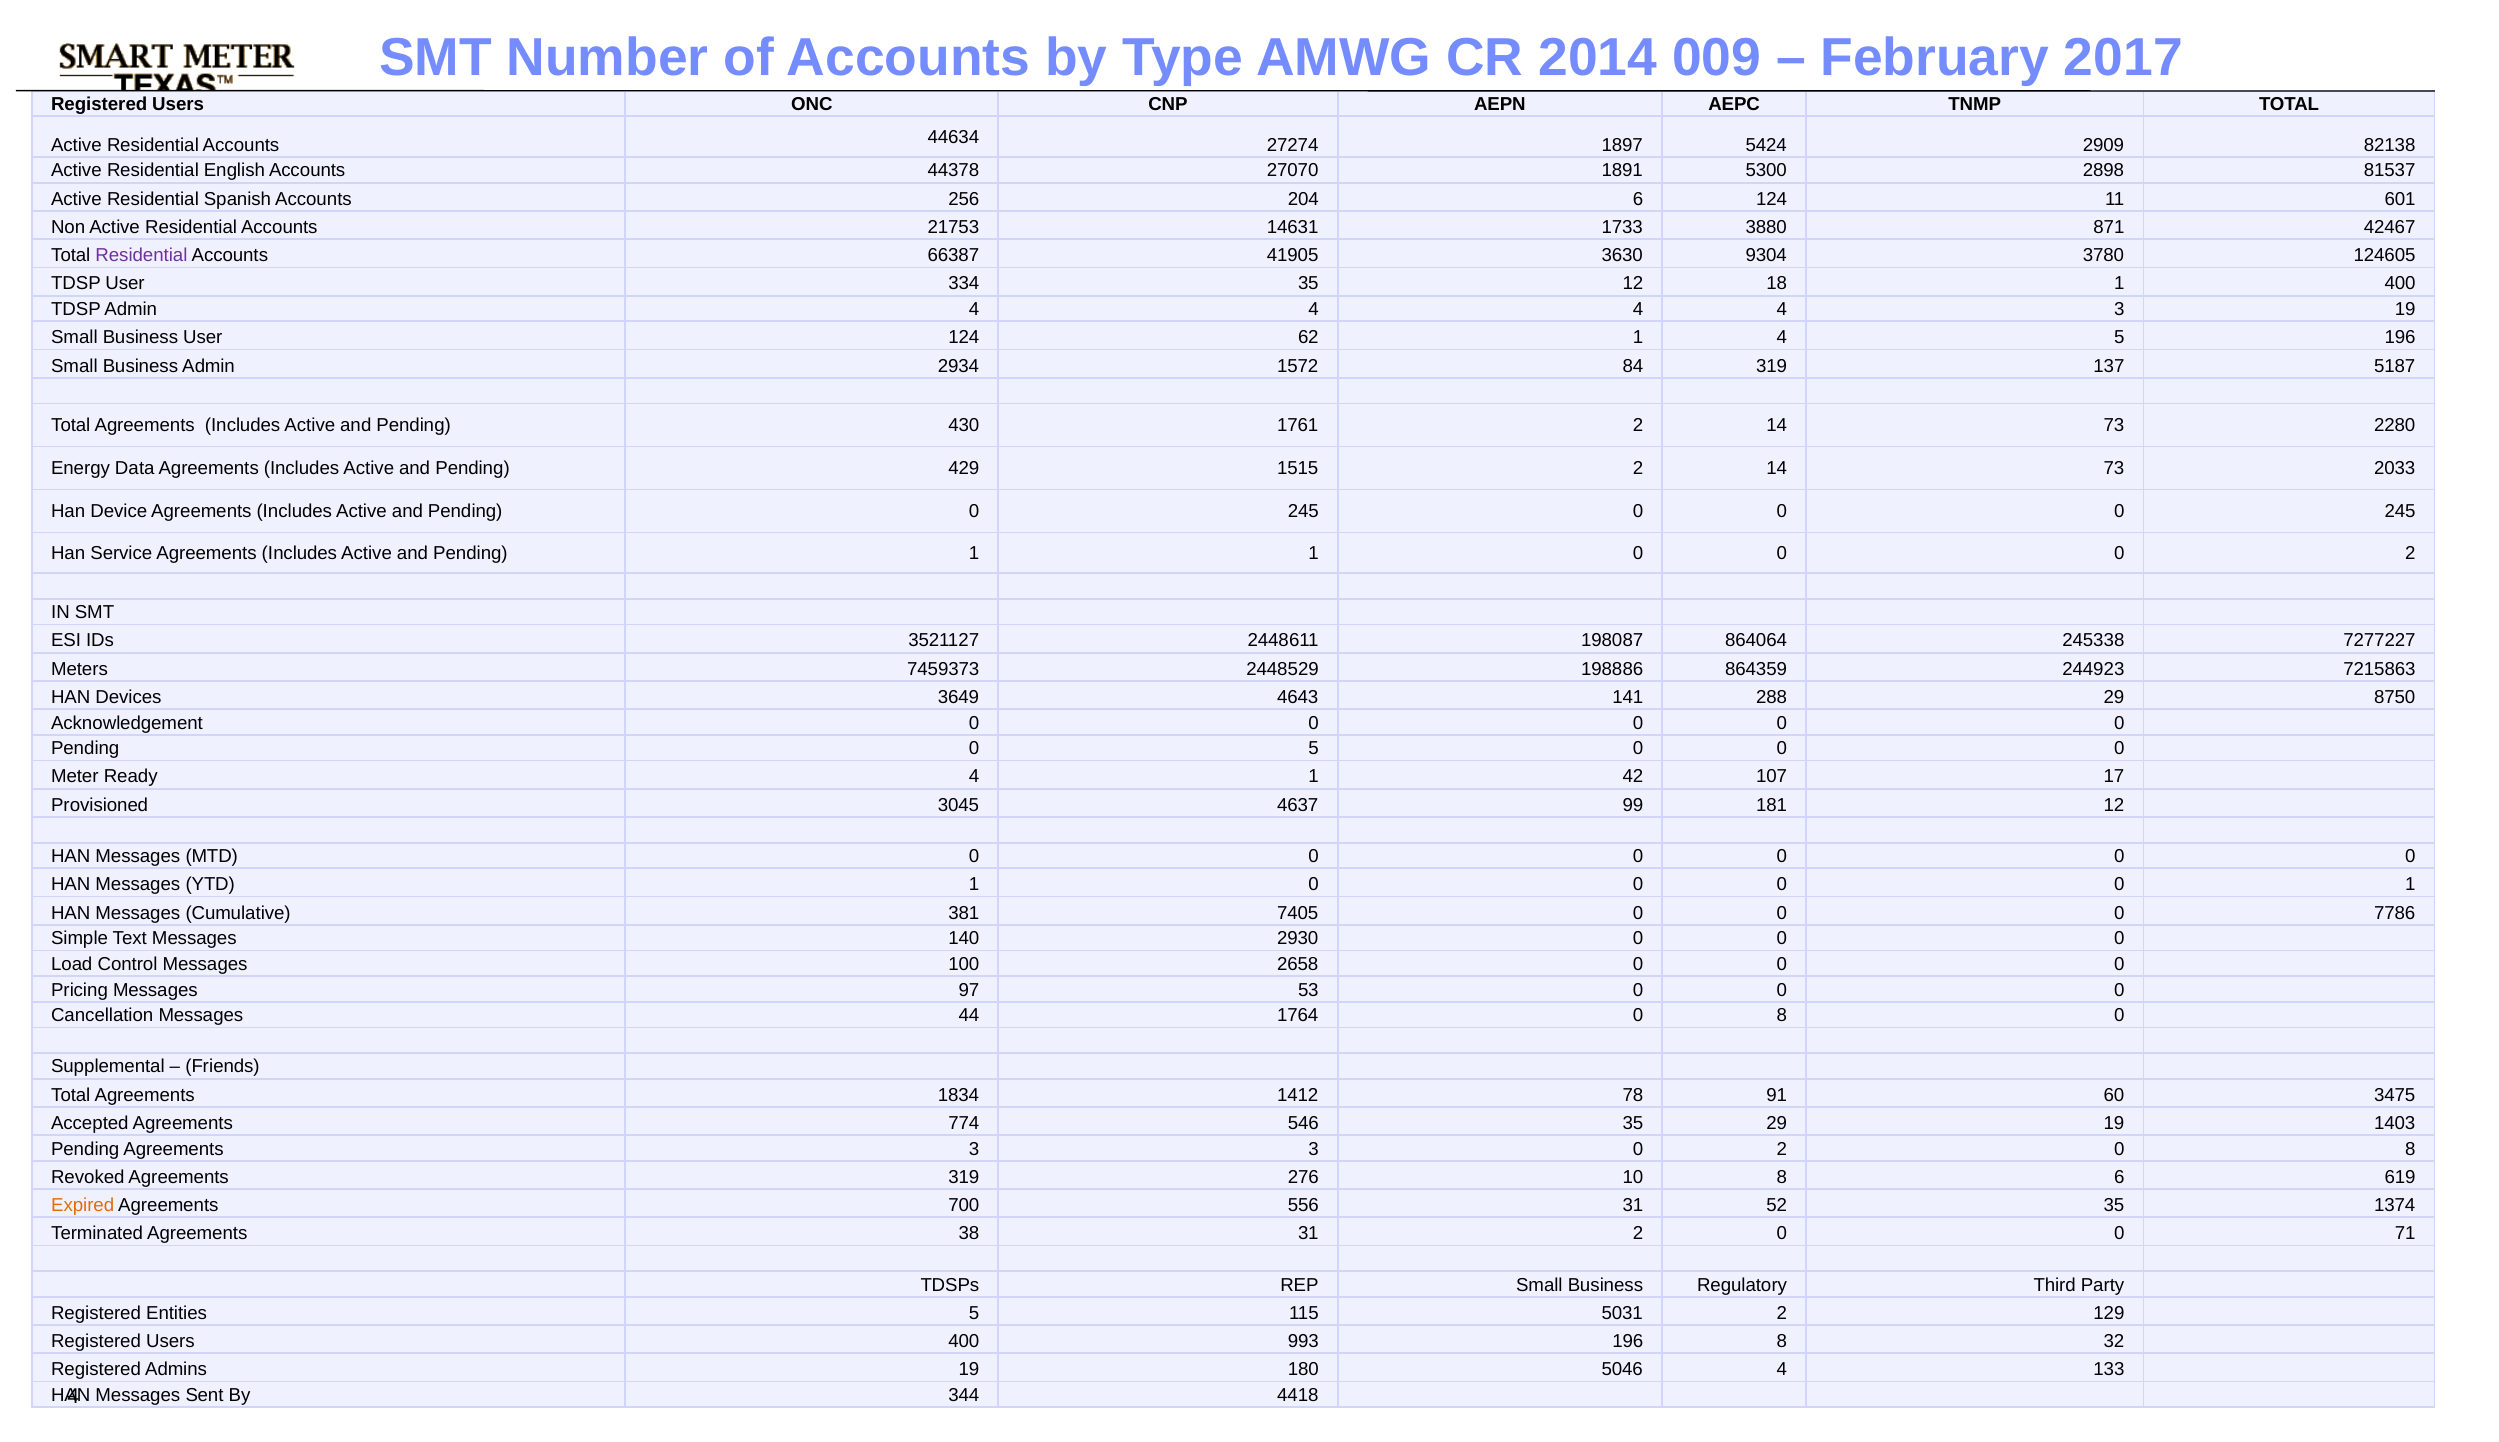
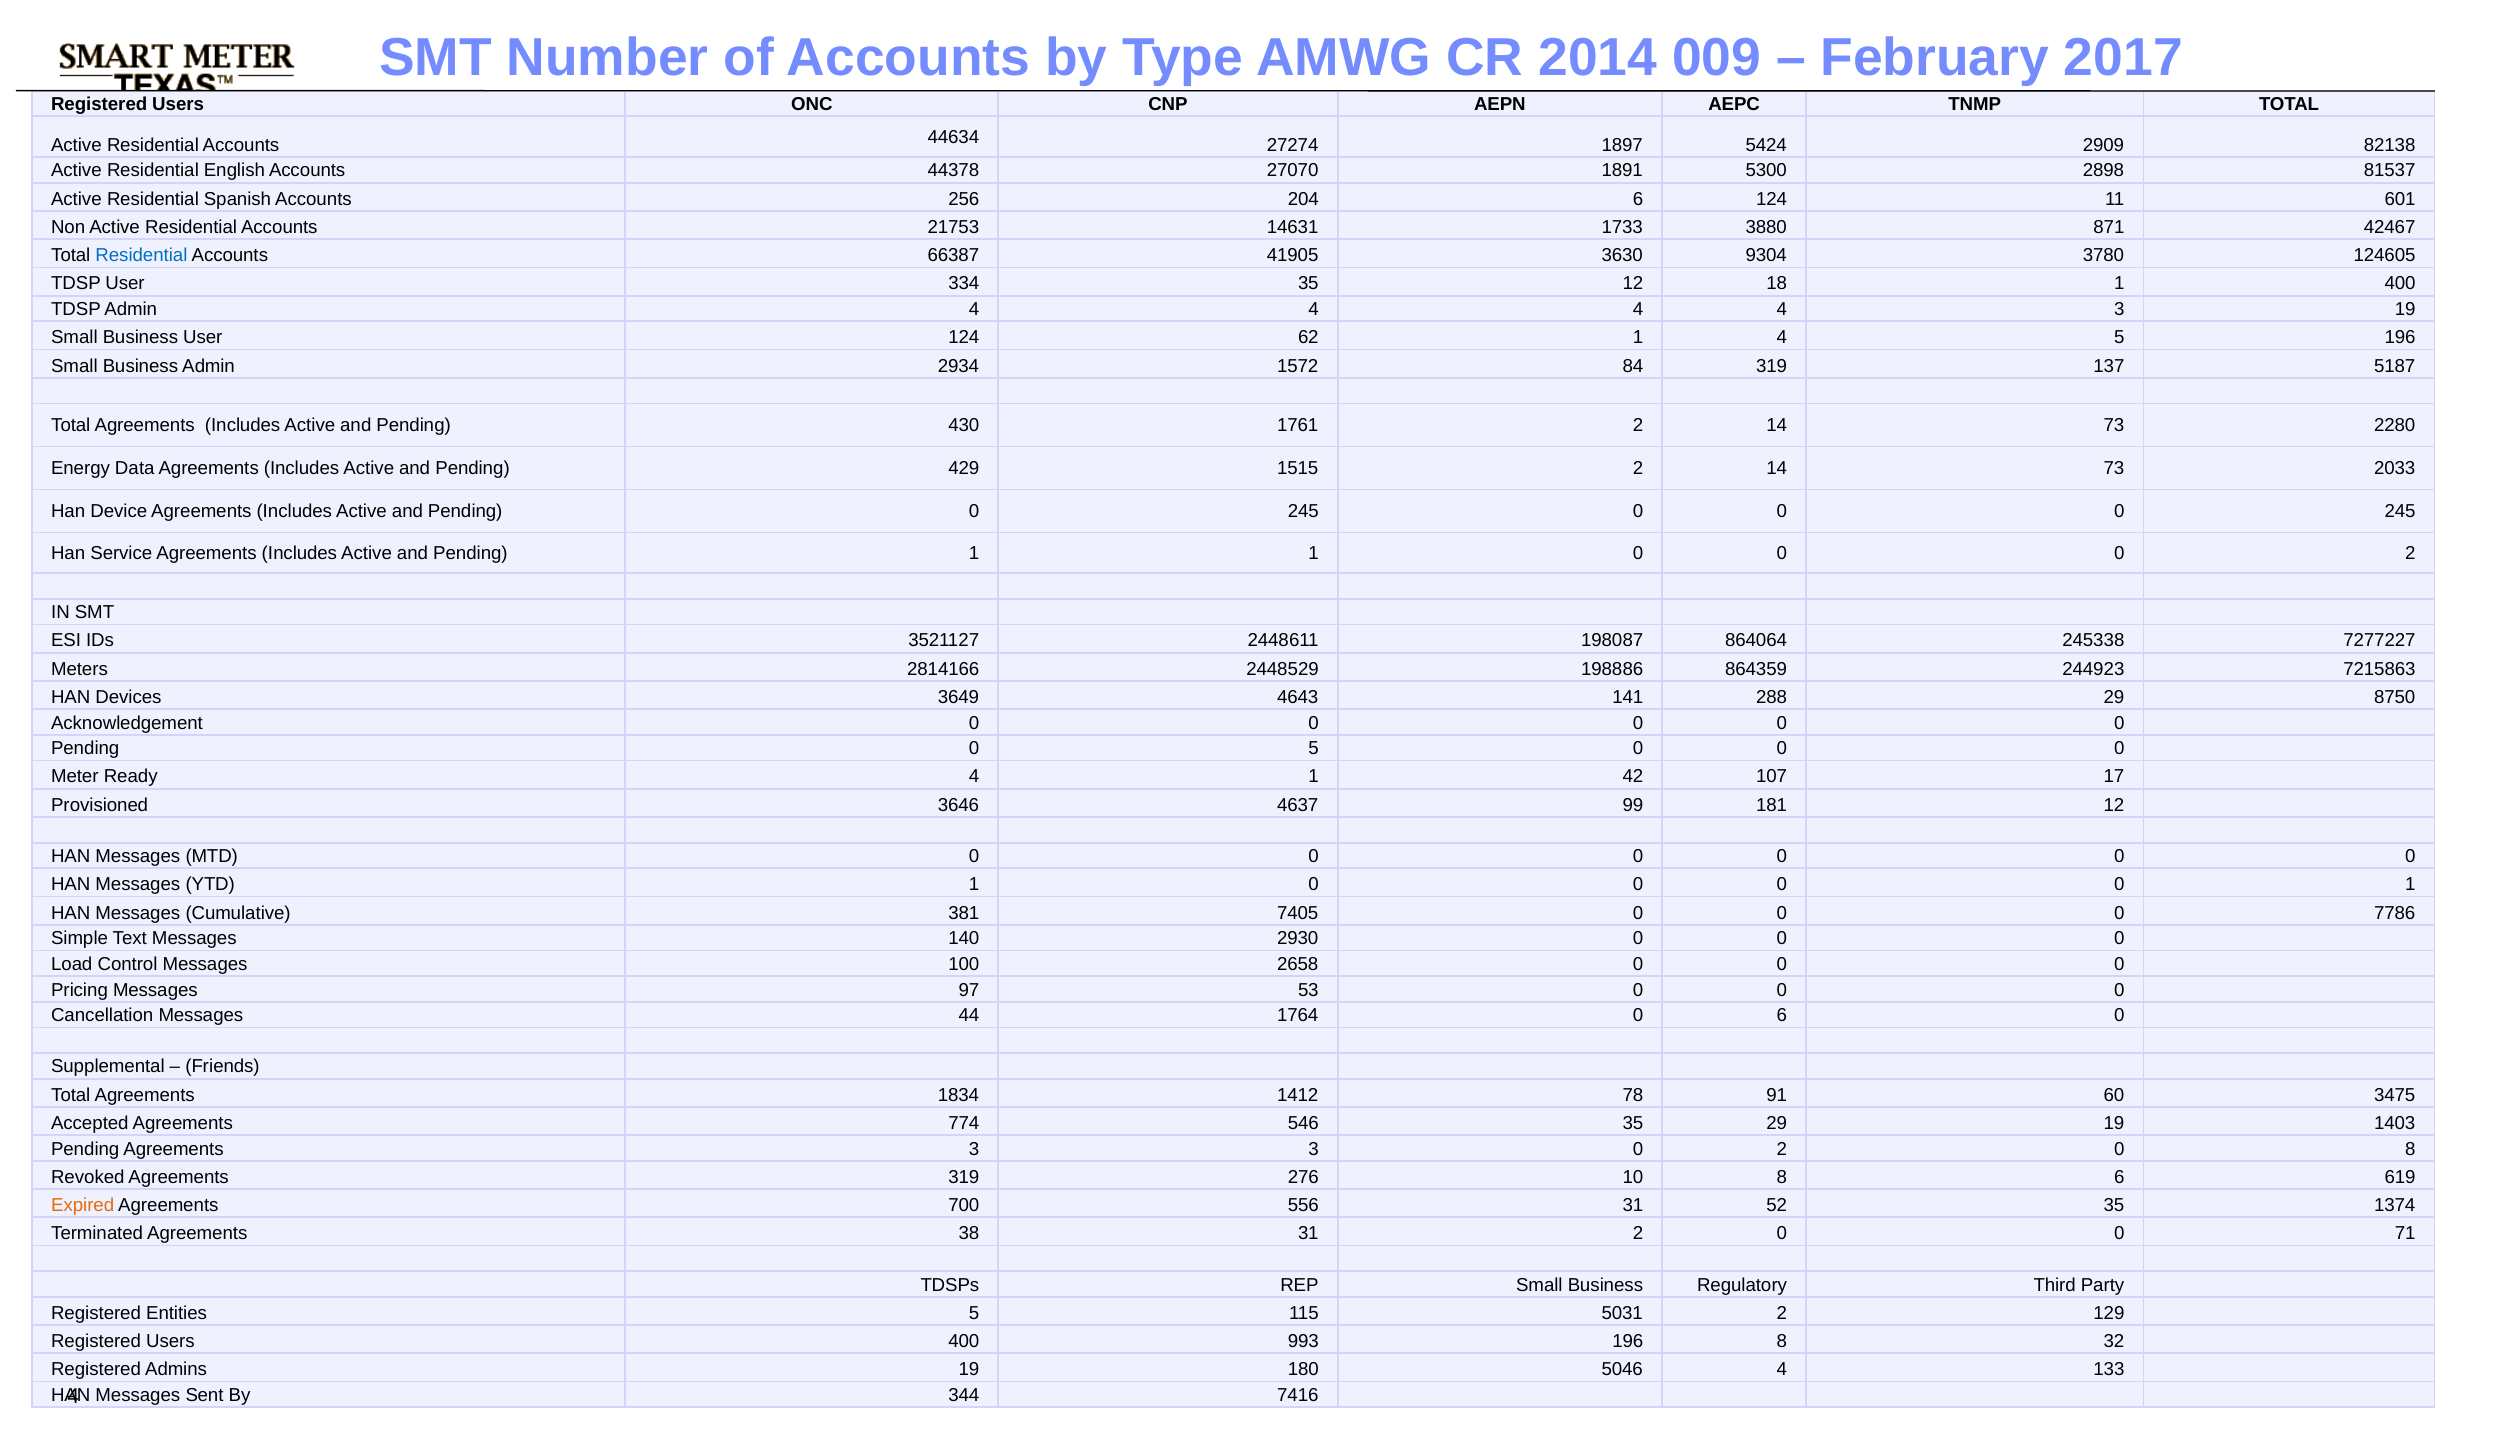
Residential colour: purple -> blue (141, 255)
7459373: 7459373 -> 2814166 (943, 669)
3045: 3045 -> 3646 (958, 805)
1764 0 8: 8 -> 6 (1782, 1015)
4418: 4418 -> 7416 (1298, 1395)
